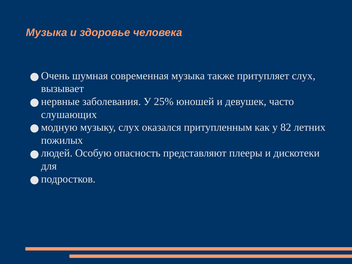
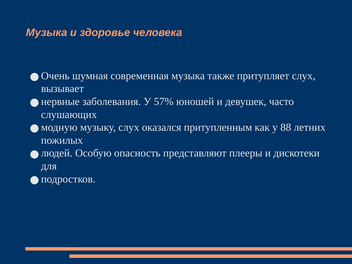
25%: 25% -> 57% (164, 102)
82: 82 -> 88 (286, 127)
